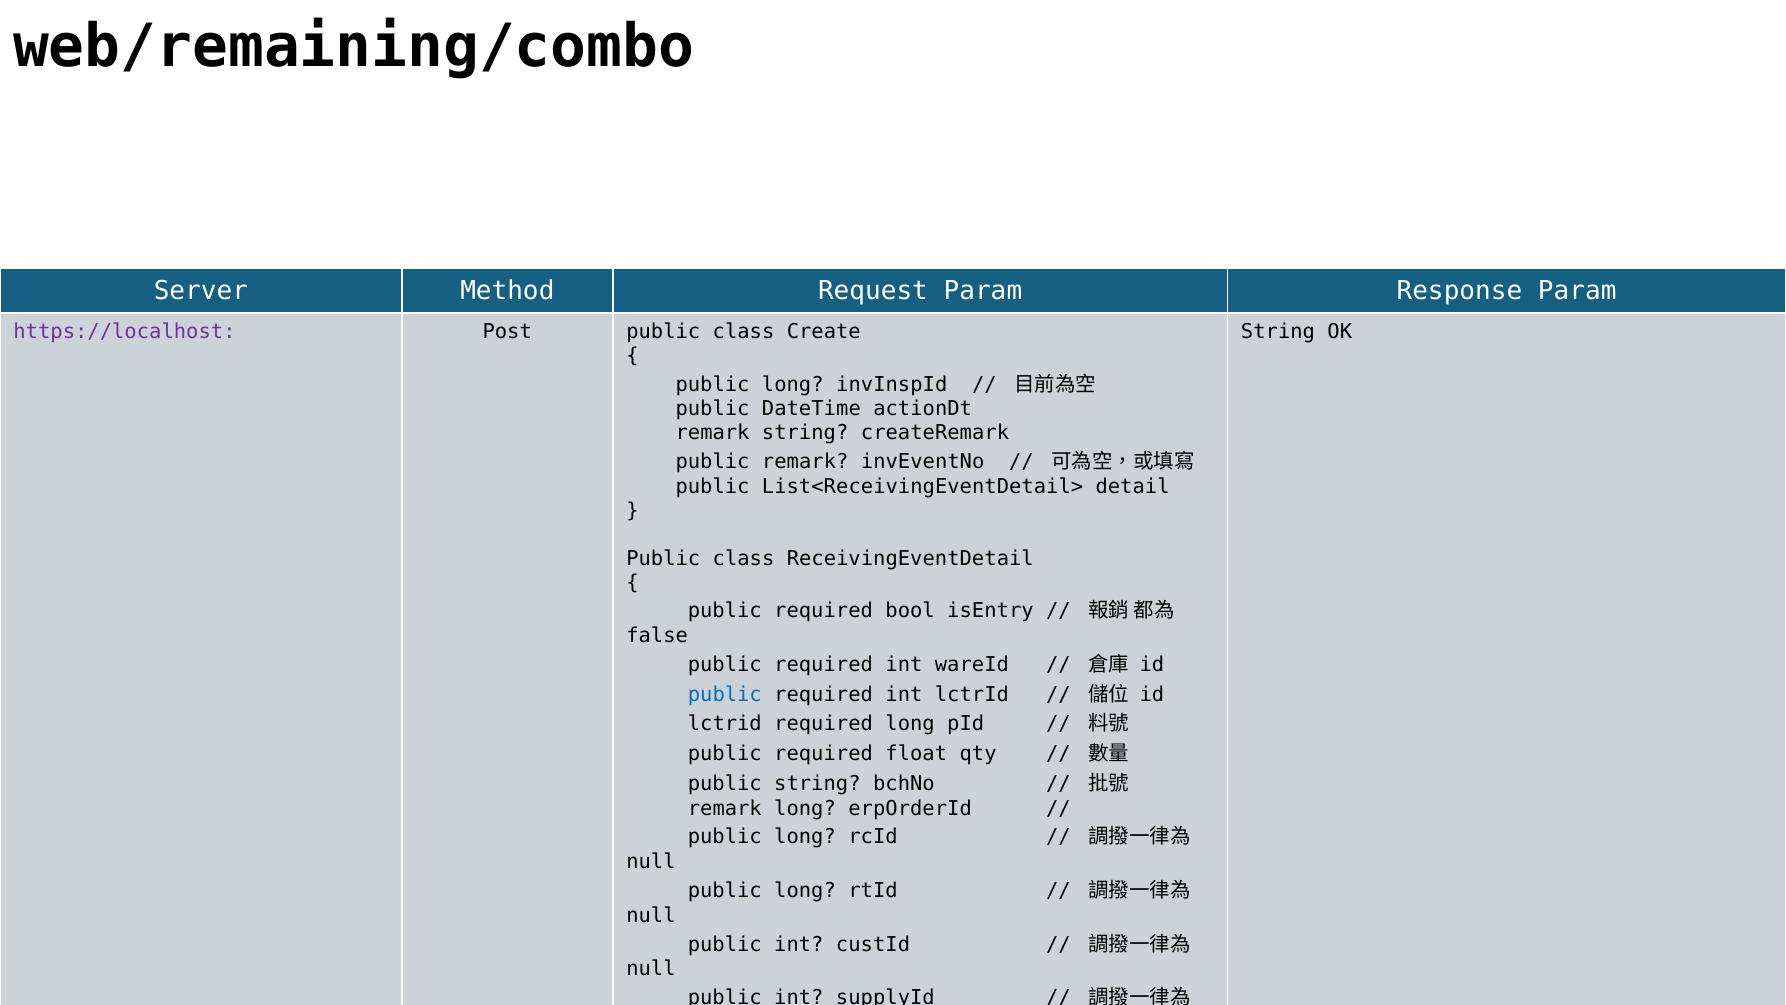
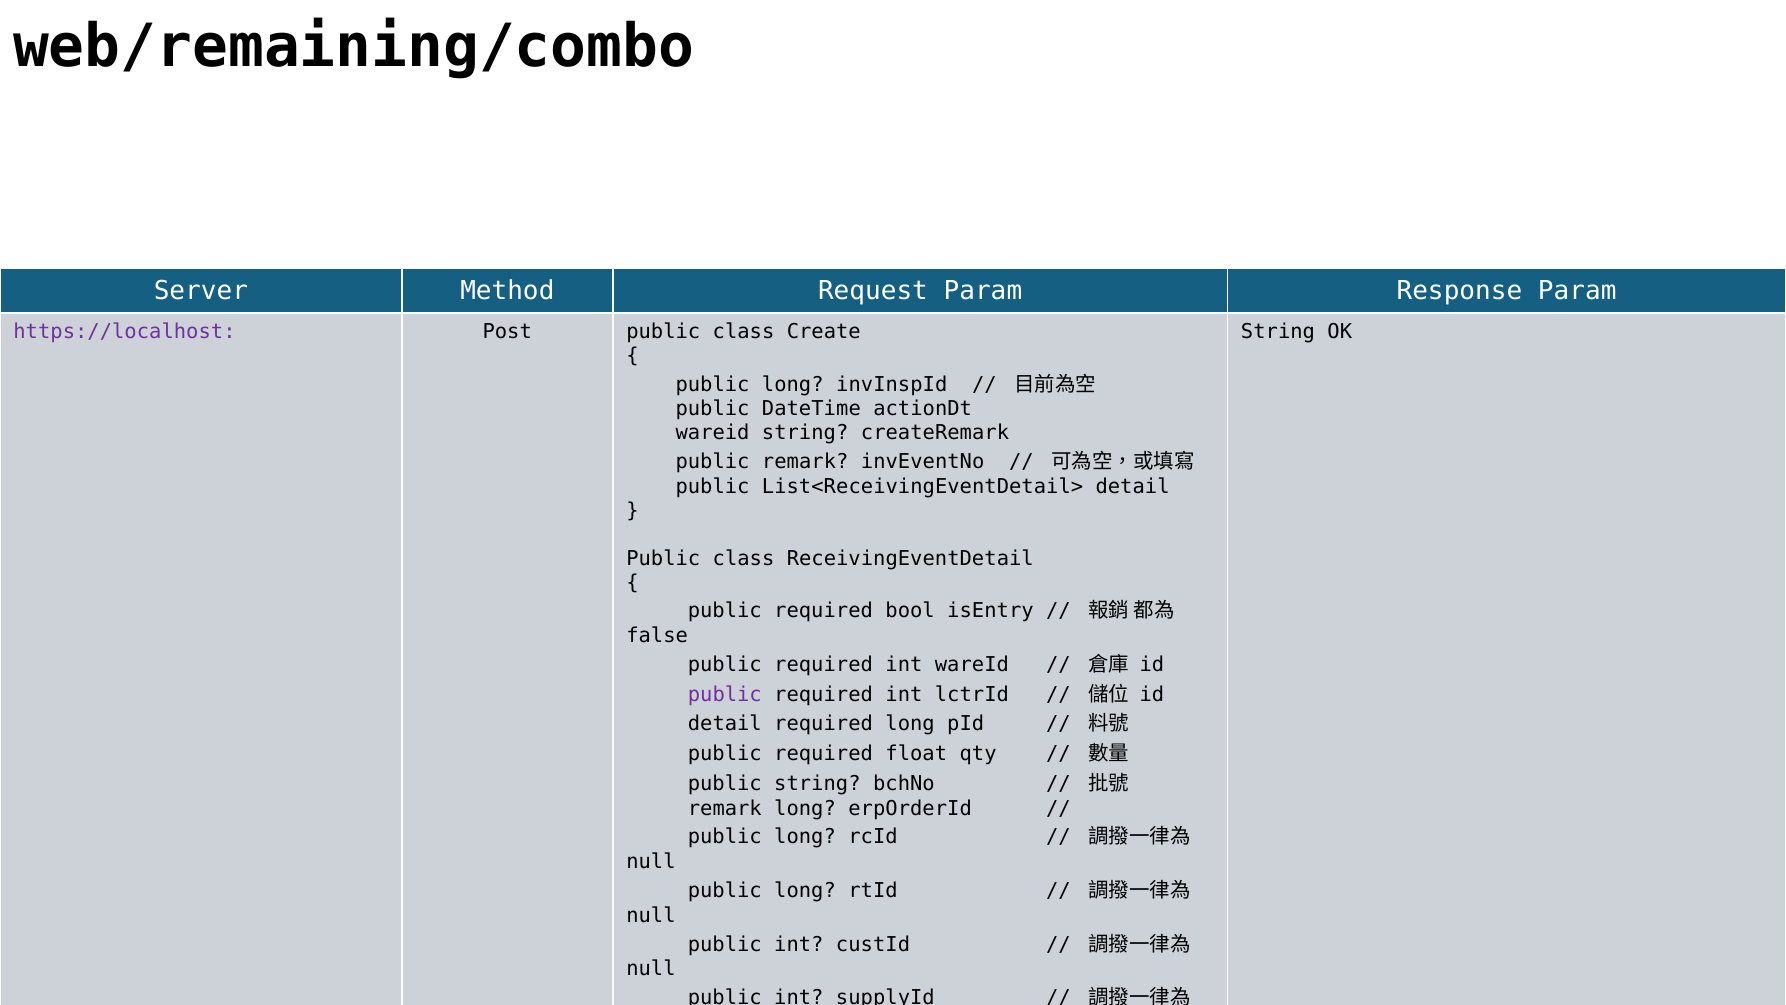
remark: remark -> wareid (713, 433)
public colour: blue -> purple (725, 694)
lctrid: lctrid -> detail (725, 724)
